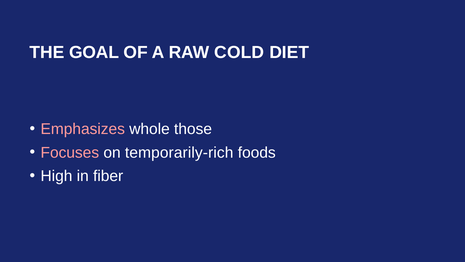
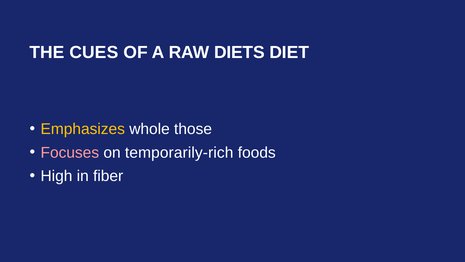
GOAL: GOAL -> CUES (94, 52)
COLD: COLD -> DIETS (239, 52)
Emphasizes colour: pink -> yellow (83, 129)
